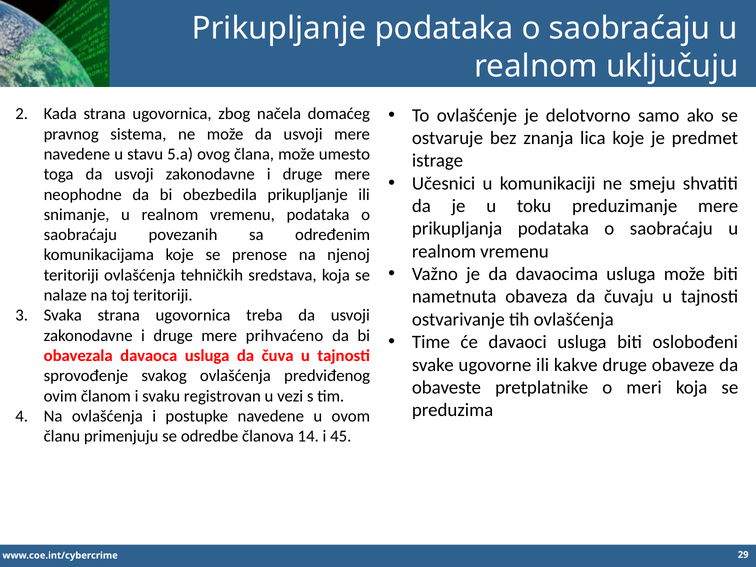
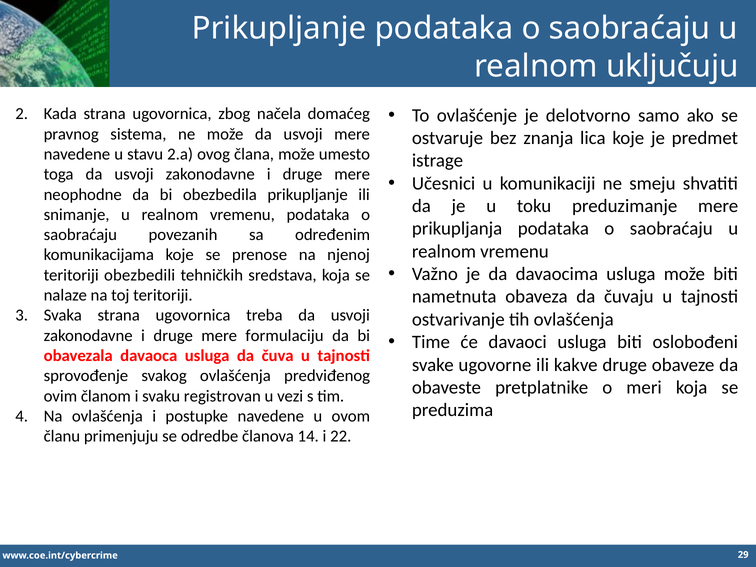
5.a: 5.a -> 2.a (180, 154)
teritoriji ovlašćenja: ovlašćenja -> obezbedili (140, 275)
prihvaćeno: prihvaćeno -> formulaciju (285, 336)
45: 45 -> 22 (341, 436)
